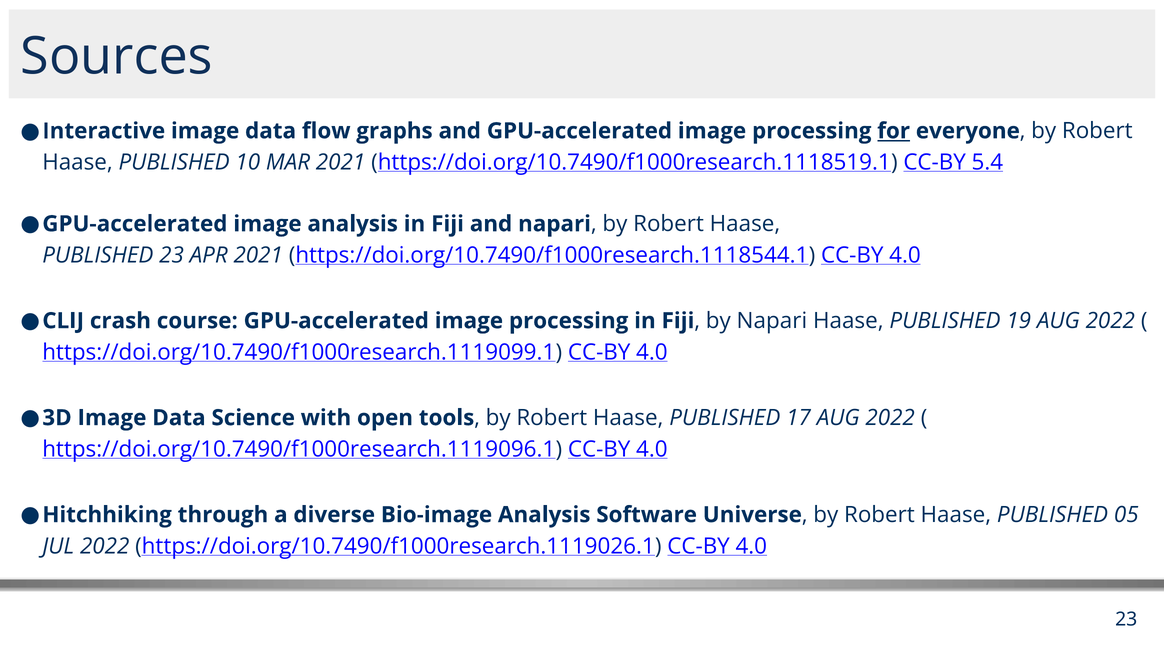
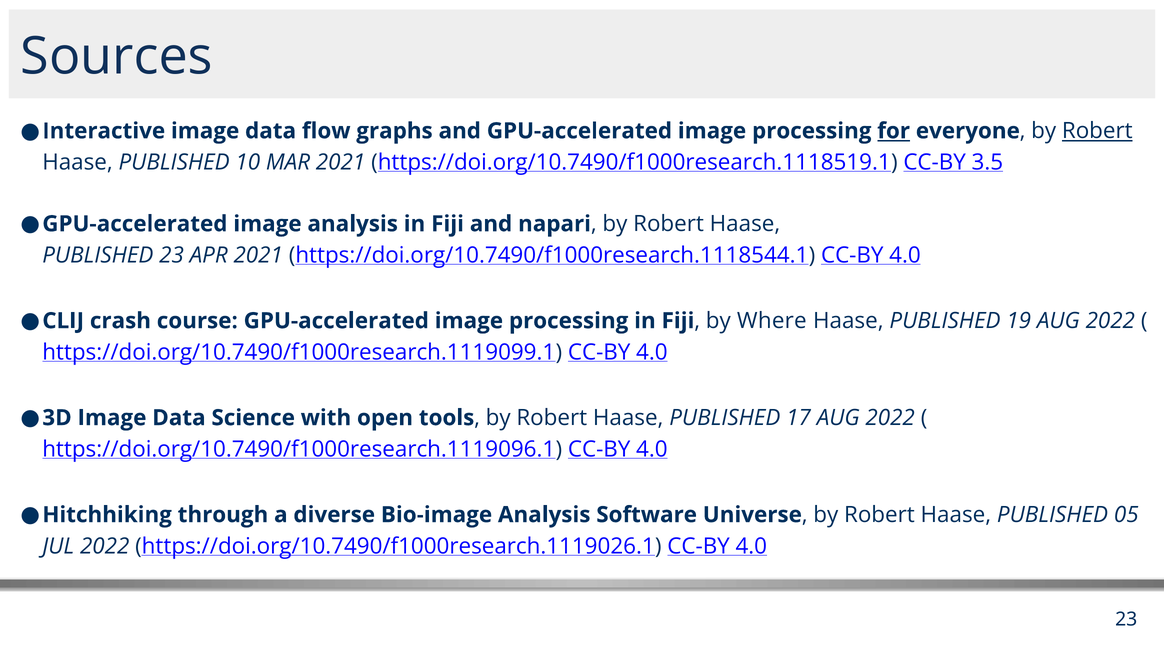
Robert underline: none -> present (1097, 131)
5.4: 5.4 -> 3.5 (987, 162)
by Napari: Napari -> Where (772, 321)
